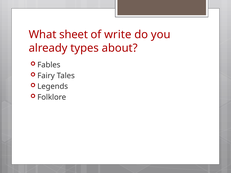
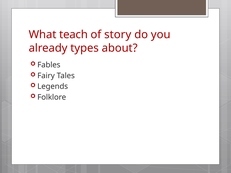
sheet: sheet -> teach (74, 35)
write: write -> story (118, 35)
